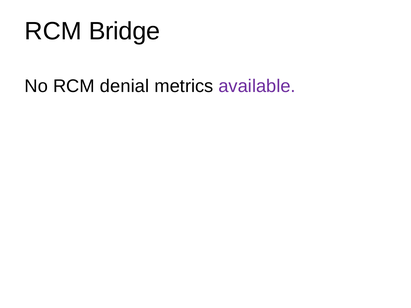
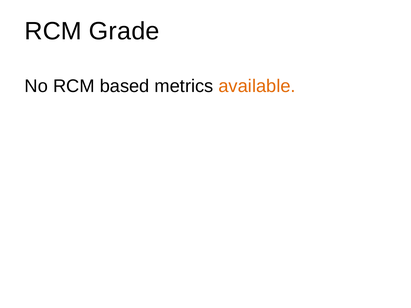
Bridge: Bridge -> Grade (124, 31)
denial: denial -> based (125, 86)
available colour: purple -> orange (257, 86)
